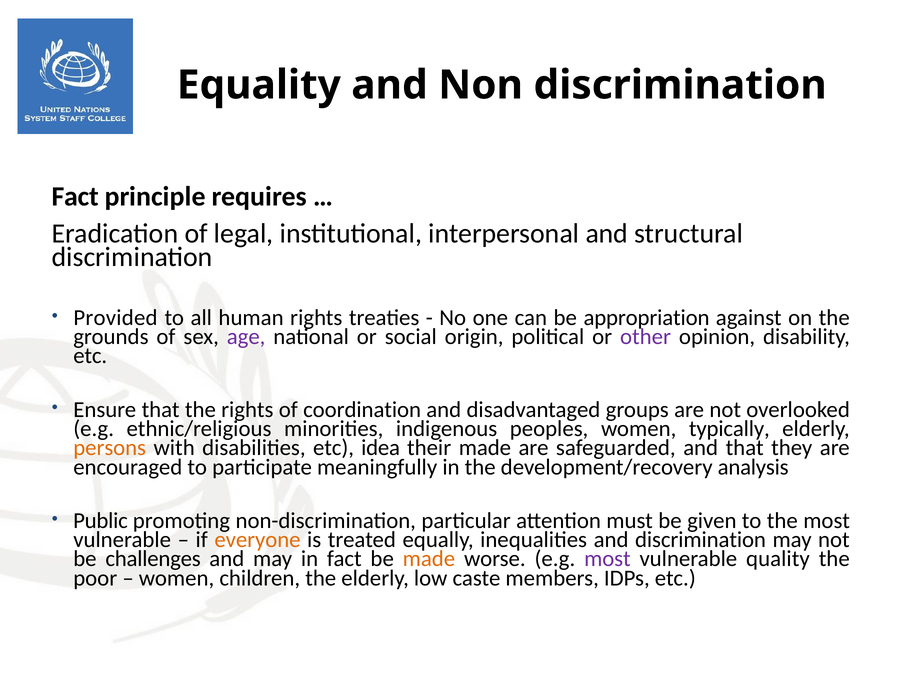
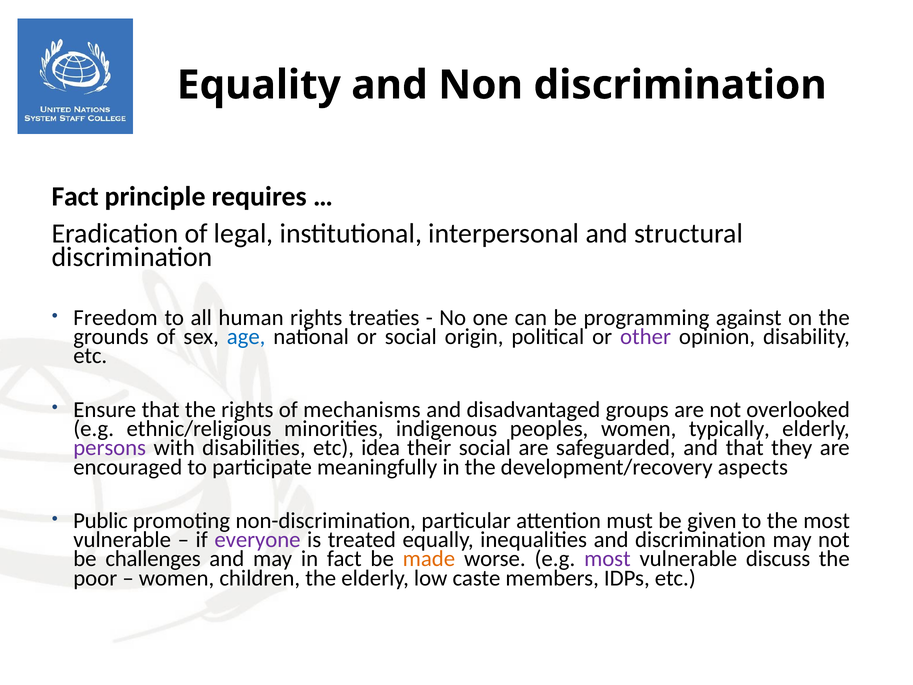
Provided: Provided -> Freedom (116, 317)
appropriation: appropriation -> programming (646, 317)
age colour: purple -> blue (246, 337)
coordination: coordination -> mechanisms (362, 409)
persons colour: orange -> purple (110, 448)
their made: made -> social (485, 448)
analysis: analysis -> aspects (753, 467)
everyone colour: orange -> purple (257, 540)
quality: quality -> discuss (778, 559)
